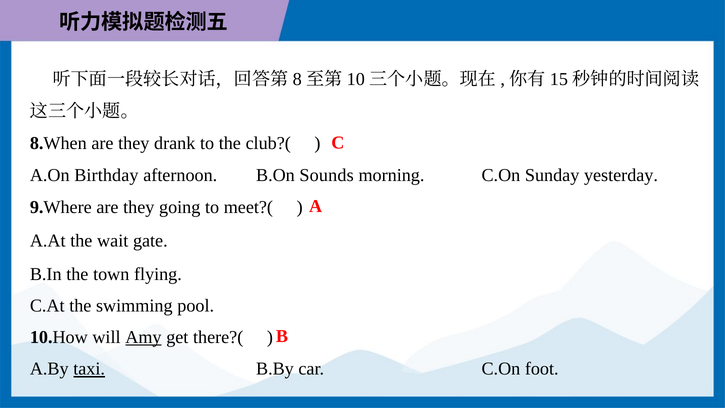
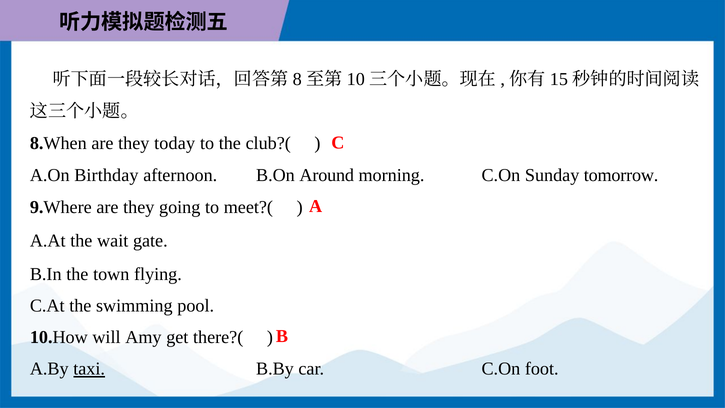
drank: drank -> today (175, 143)
Sounds: Sounds -> Around (327, 175)
yesterday: yesterday -> tomorrow (621, 175)
Amy underline: present -> none (143, 337)
